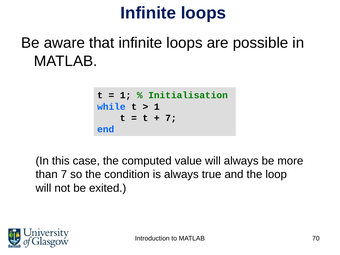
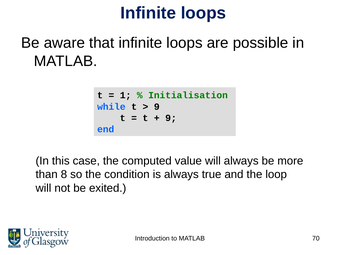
1: 1 -> 9 (157, 107)
7: 7 -> 9 (171, 118)
than 7: 7 -> 8 (64, 174)
